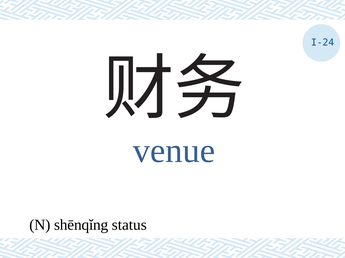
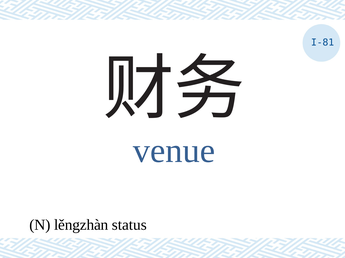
I-24: I-24 -> I-81 (323, 43)
shēnqǐng: shēnqǐng -> lěngzhàn (81, 226)
